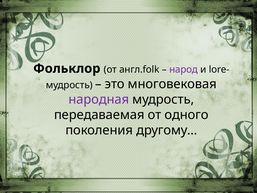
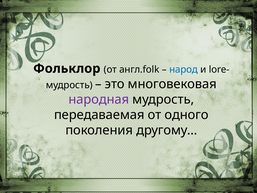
народ colour: purple -> blue (184, 70)
